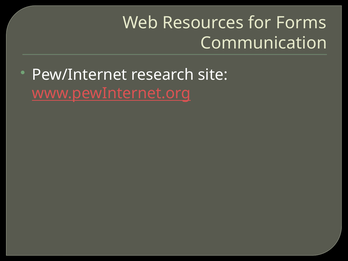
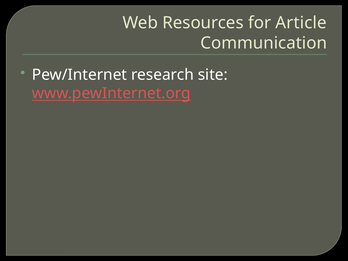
Forms: Forms -> Article (301, 23)
